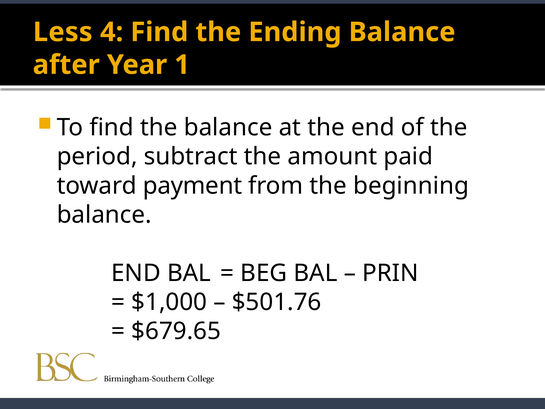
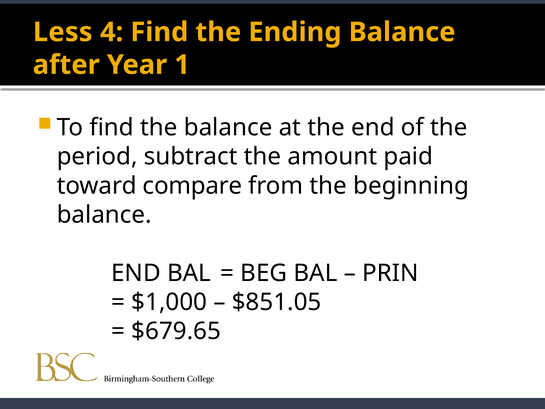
payment: payment -> compare (192, 186)
$501.76: $501.76 -> $851.05 (277, 302)
